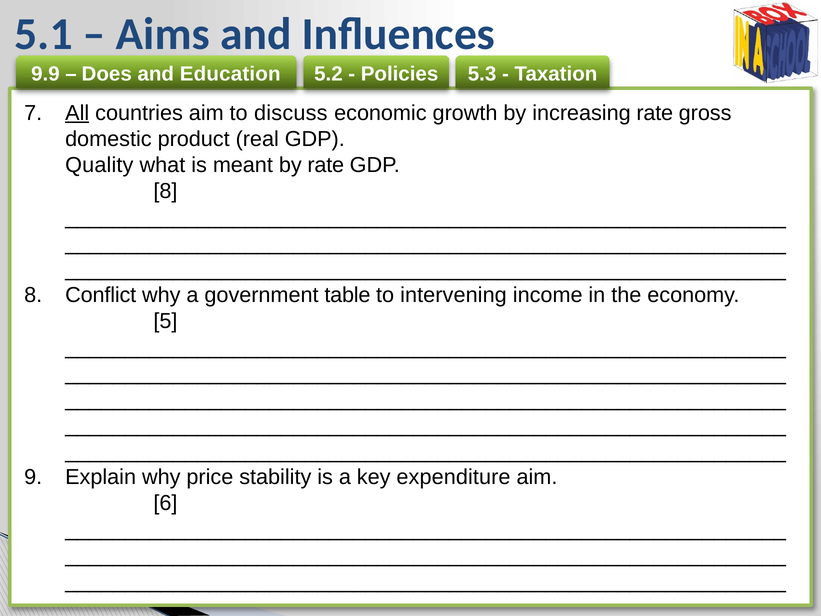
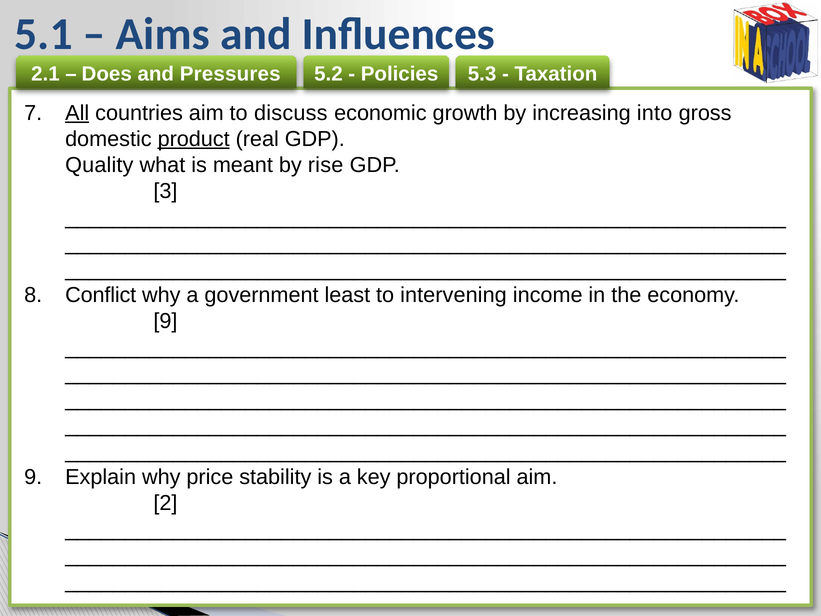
9.9: 9.9 -> 2.1 (45, 74)
Education: Education -> Pressures (230, 74)
increasing rate: rate -> into (655, 113)
product underline: none -> present (194, 139)
by rate: rate -> rise (326, 165)
8: 8 -> 3 (165, 191)
table: table -> least (347, 295)
5: 5 -> 9 (165, 321)
expenditure: expenditure -> proportional (454, 477)
6: 6 -> 2 (165, 503)
